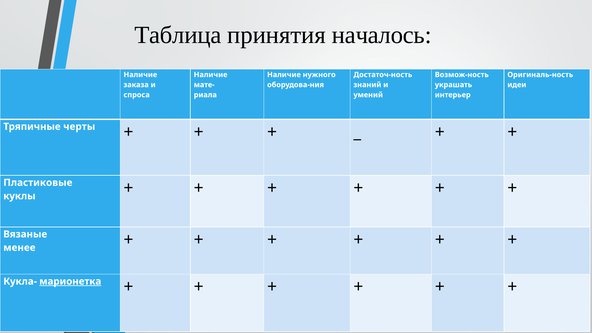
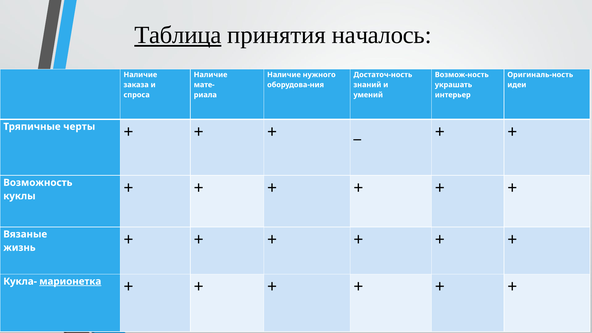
Таблица underline: none -> present (178, 35)
Пластиковые: Пластиковые -> Возможность (38, 183)
менее: менее -> жизнь (19, 248)
